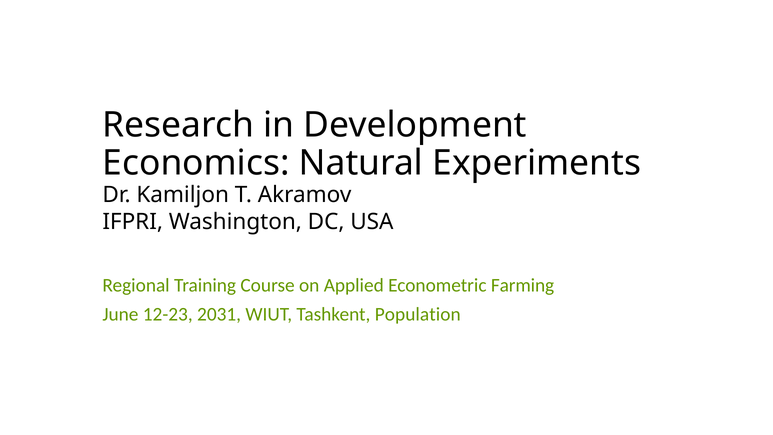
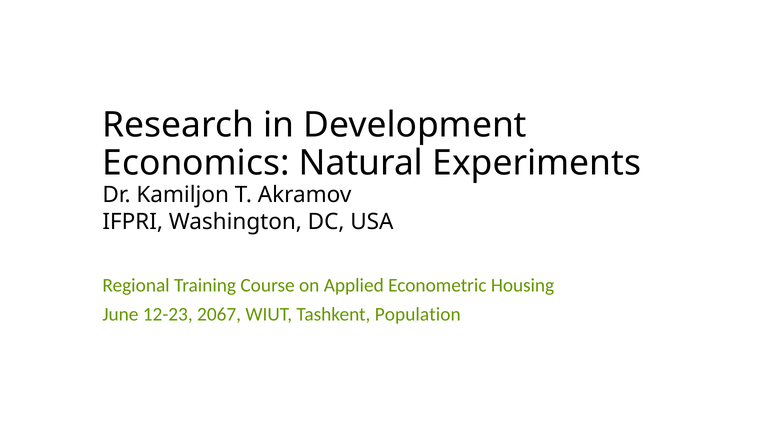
Farming: Farming -> Housing (523, 285)
2031: 2031 -> 2067 (219, 314)
